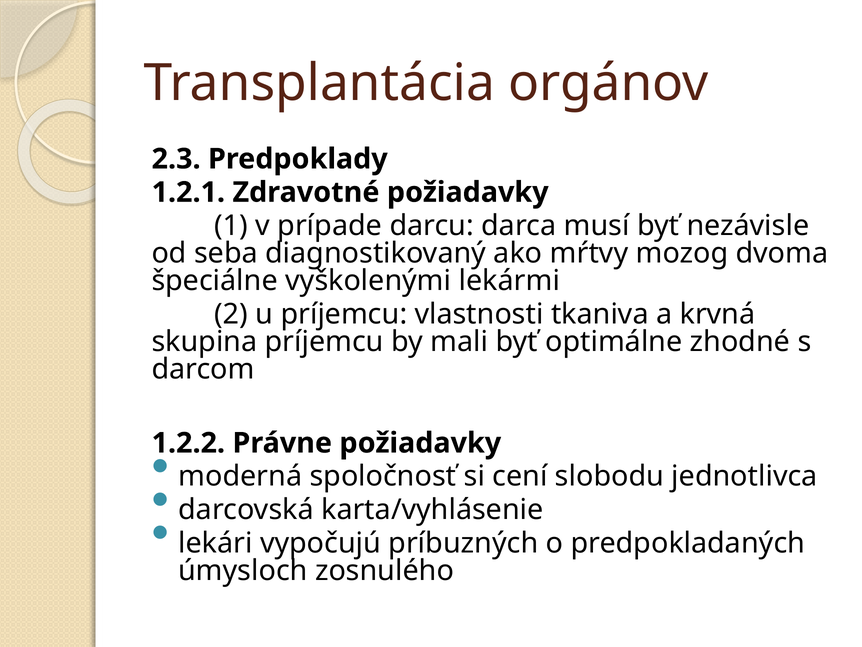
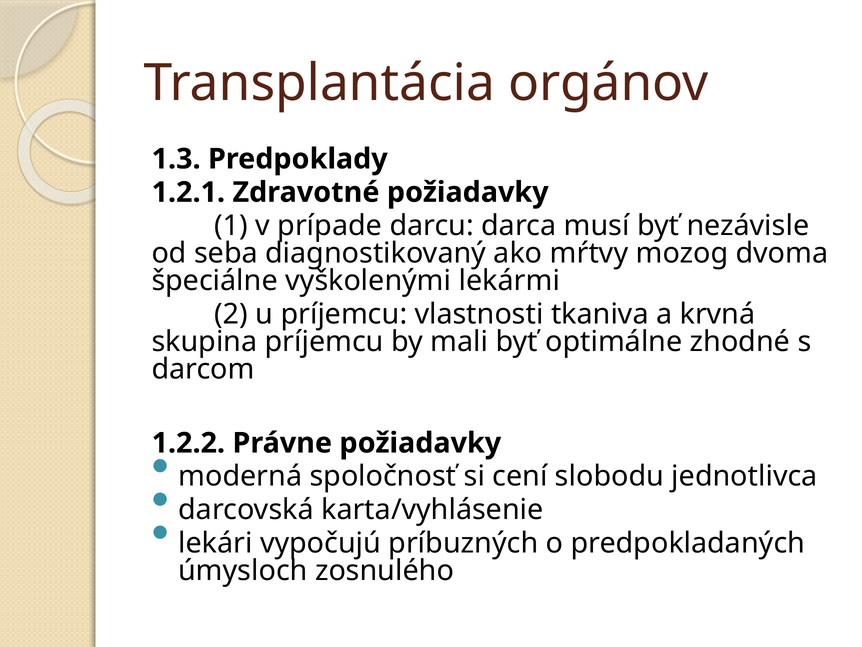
2.3: 2.3 -> 1.3 (176, 159)
